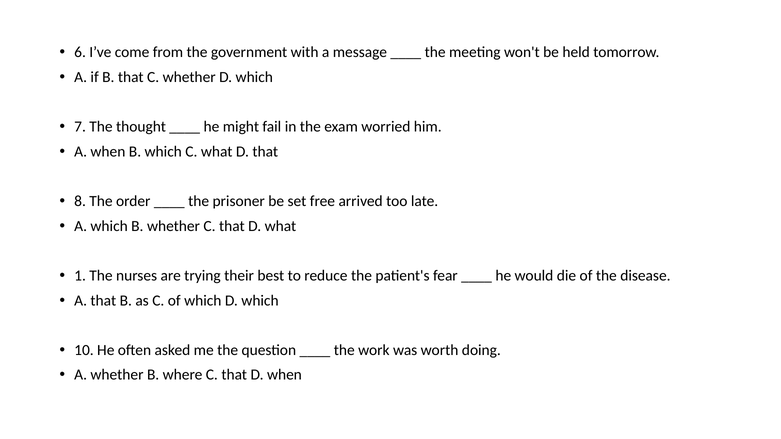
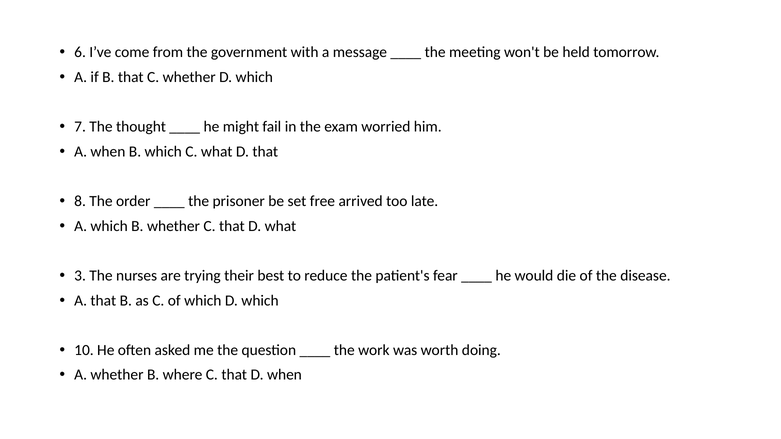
1: 1 -> 3 (80, 276)
